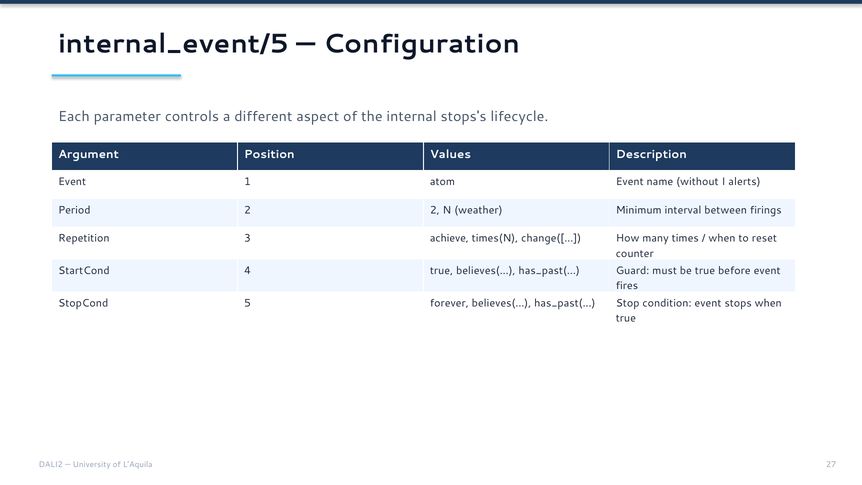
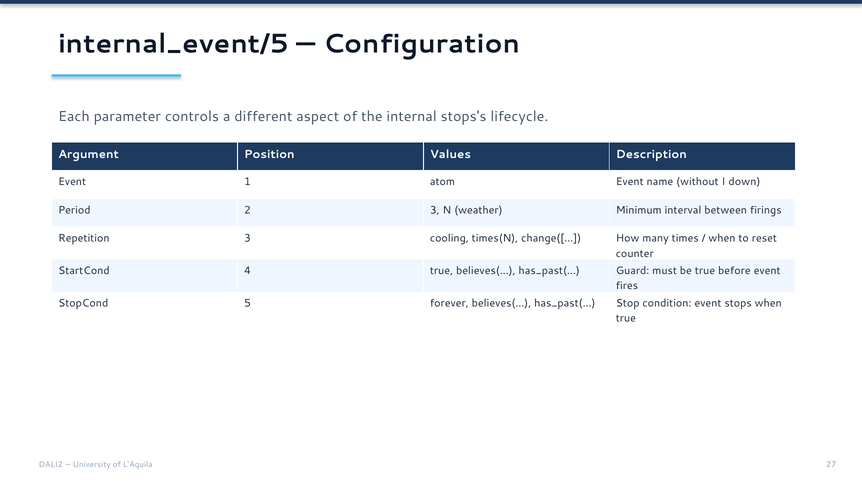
alerts: alerts -> down (744, 182)
2 2: 2 -> 3 (435, 210)
achieve: achieve -> cooling (449, 238)
